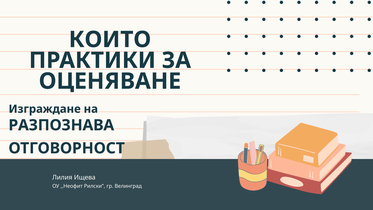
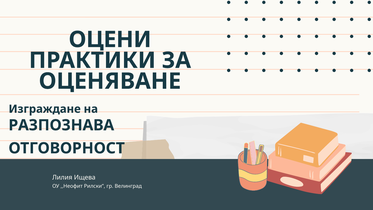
КОИТО: КОИТО -> ОЦЕНИ (110, 40)
